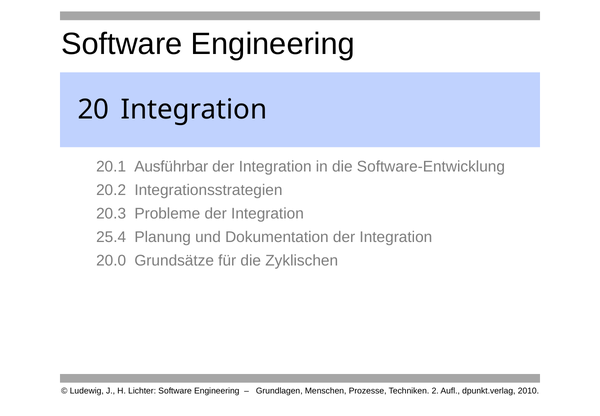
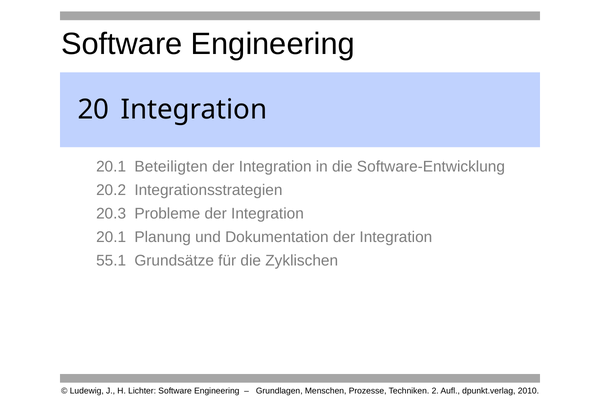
Ausführbar: Ausführbar -> Beteiligten (171, 166)
25.4: 25.4 -> 20.1 (111, 237)
20.0: 20.0 -> 55.1 (111, 260)
